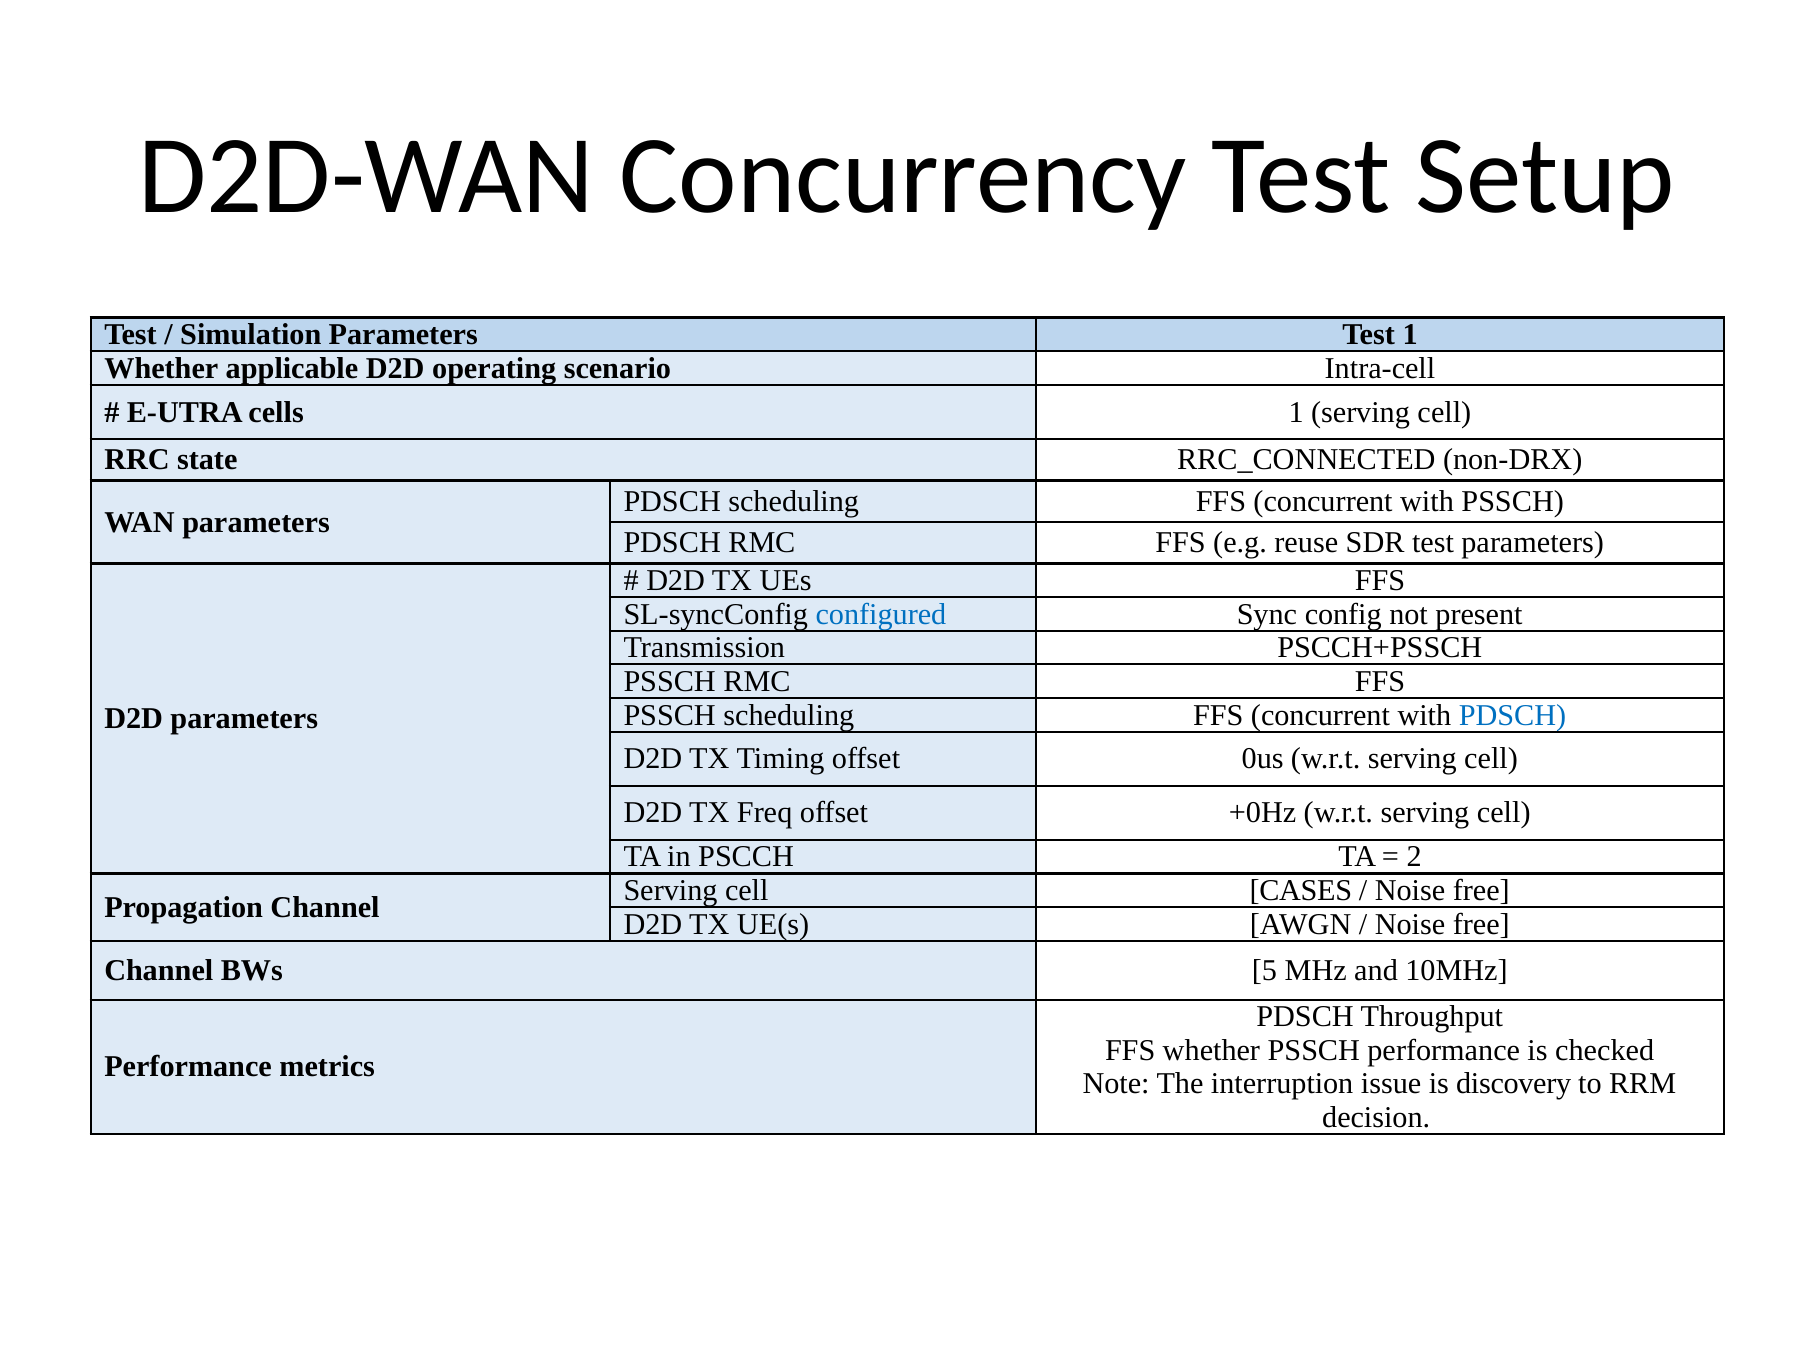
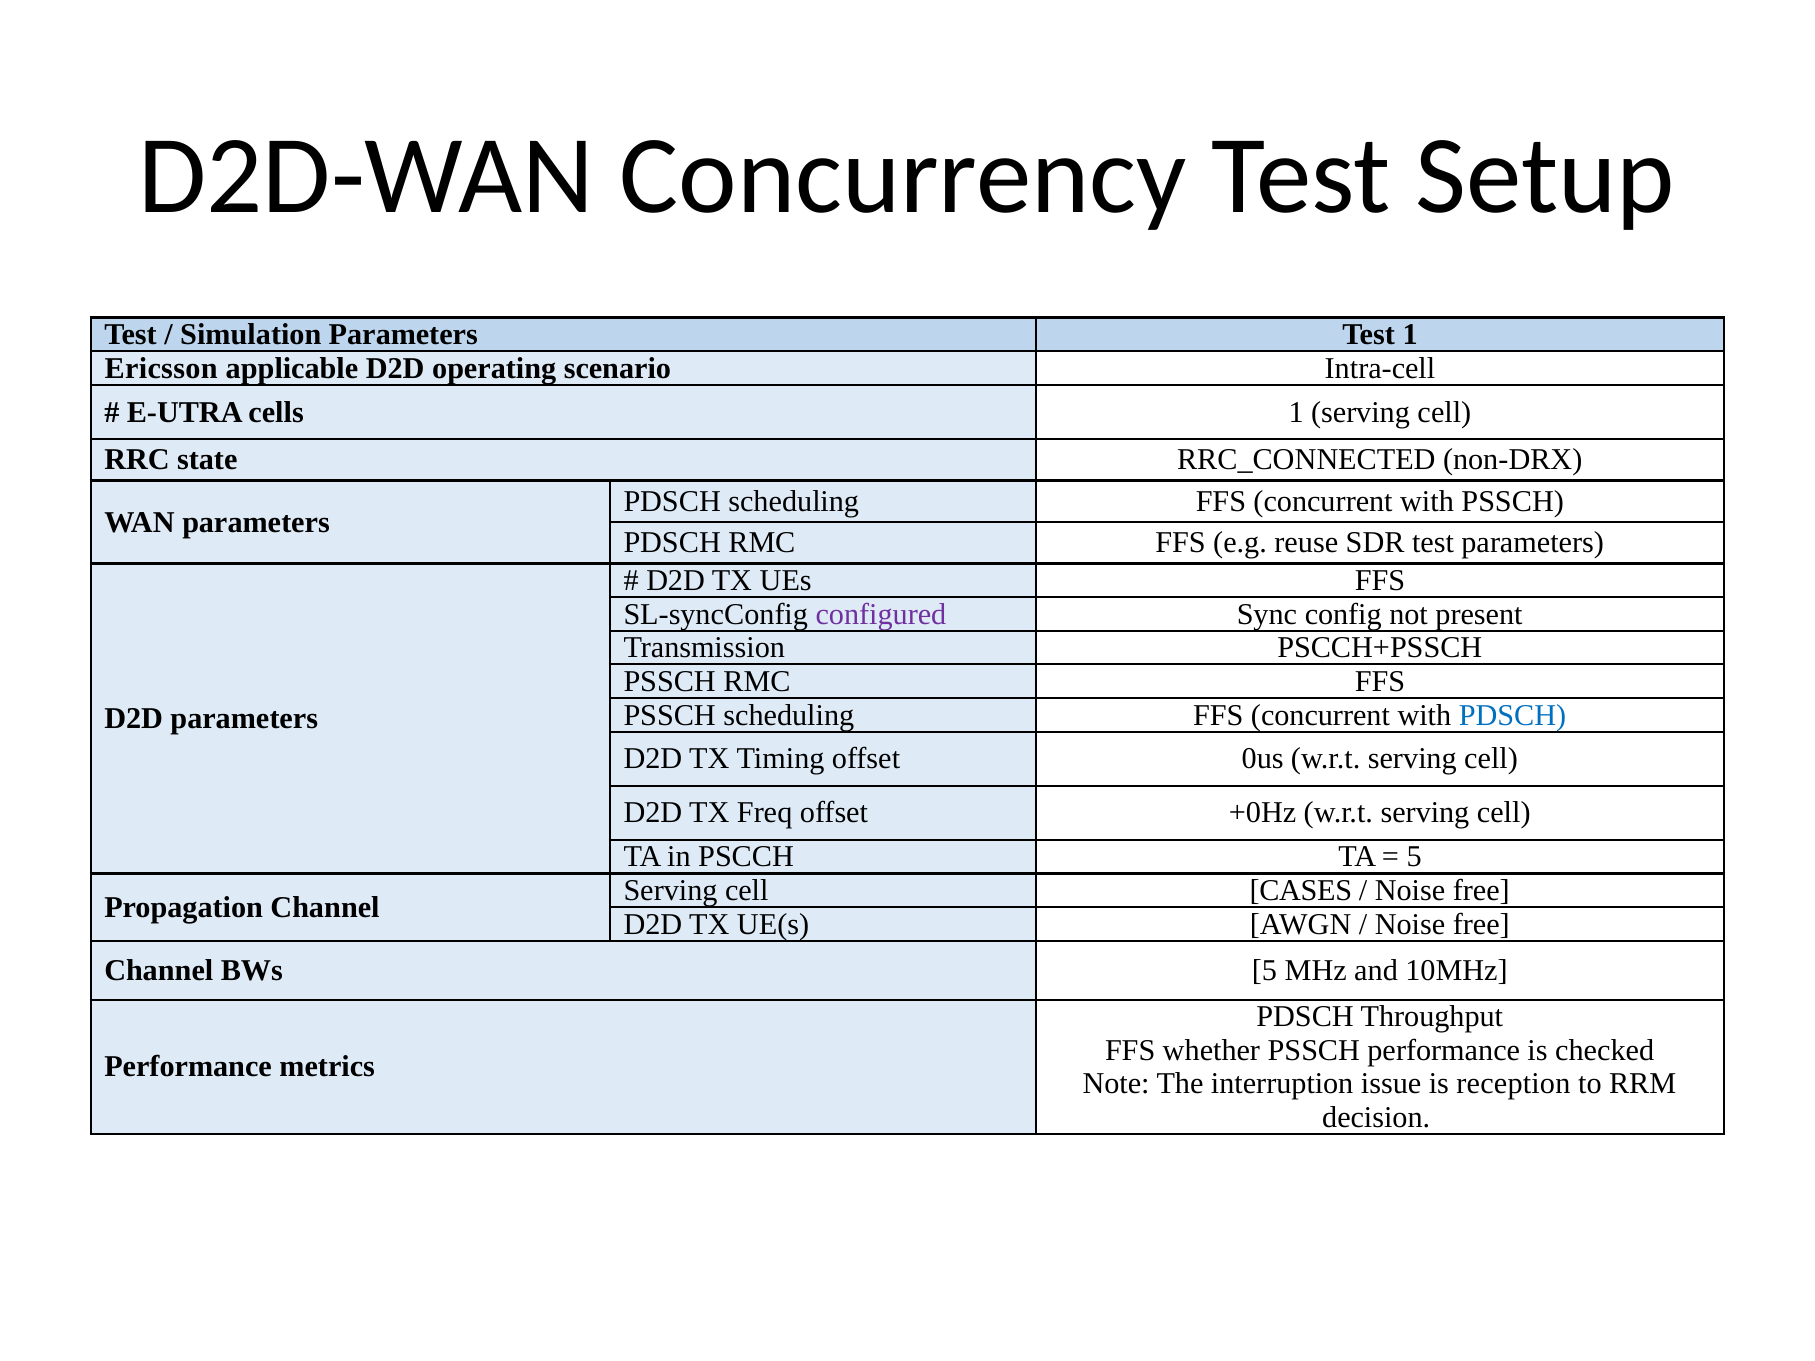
Whether: Whether -> Ericsson (161, 368)
configured colour: blue -> purple (881, 614)
2: 2 -> 5 (1414, 857)
discovery: discovery -> reception (1513, 1084)
